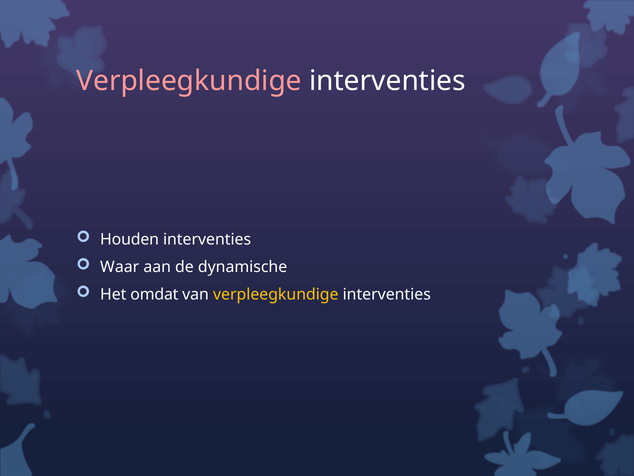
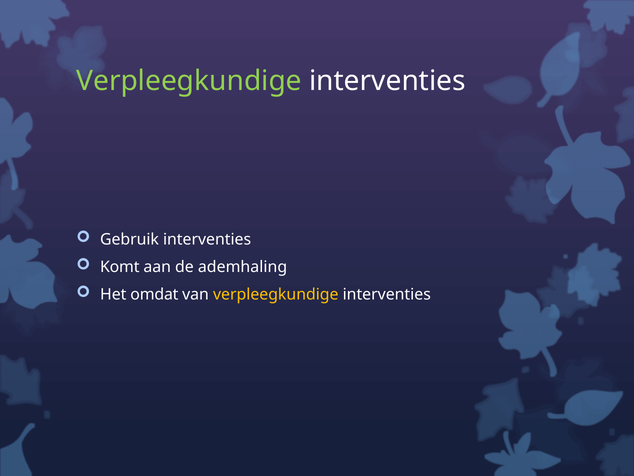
Verpleegkundige colour: pink -> light green (189, 81)
Houden: Houden -> Gebruik (130, 239)
Waar: Waar -> Komt (120, 267)
dynamische: dynamische -> ademhaling (243, 267)
